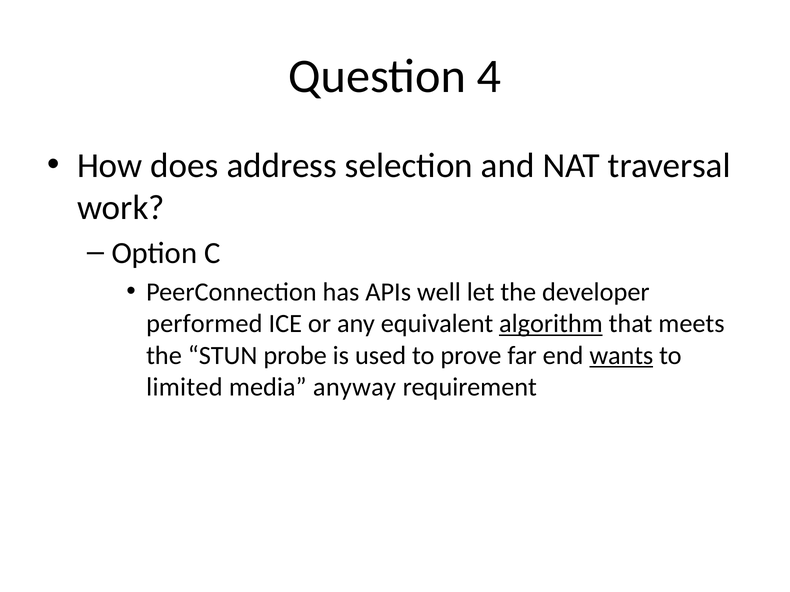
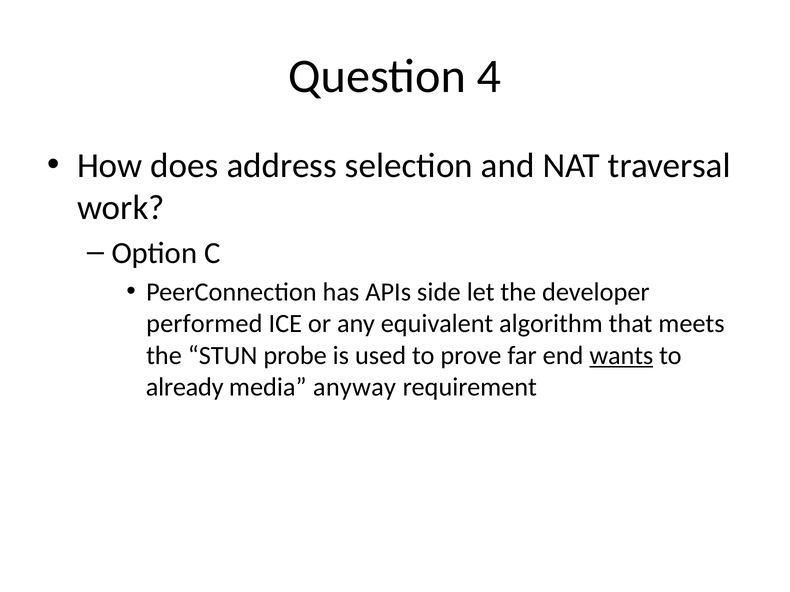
well: well -> side (439, 292)
algorithm underline: present -> none (551, 324)
limited: limited -> already (185, 387)
